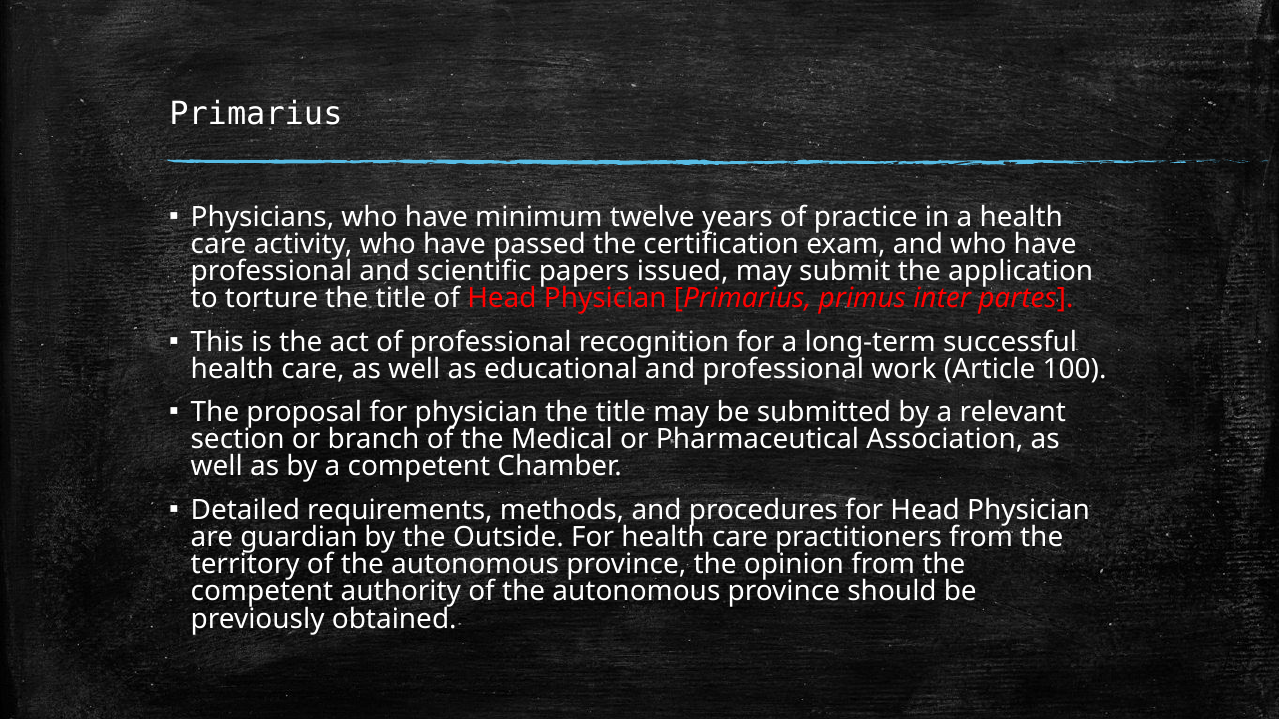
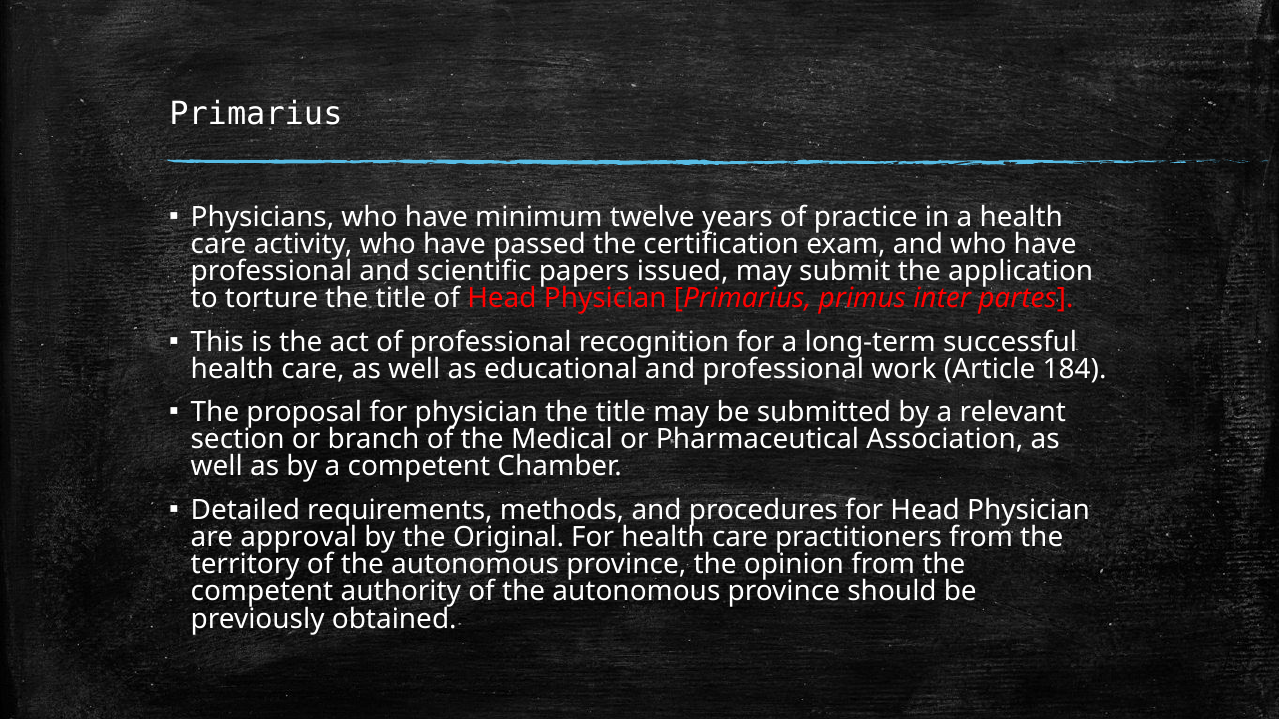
100: 100 -> 184 (1075, 369)
guardian: guardian -> approval (299, 538)
Outside: Outside -> Original (509, 538)
